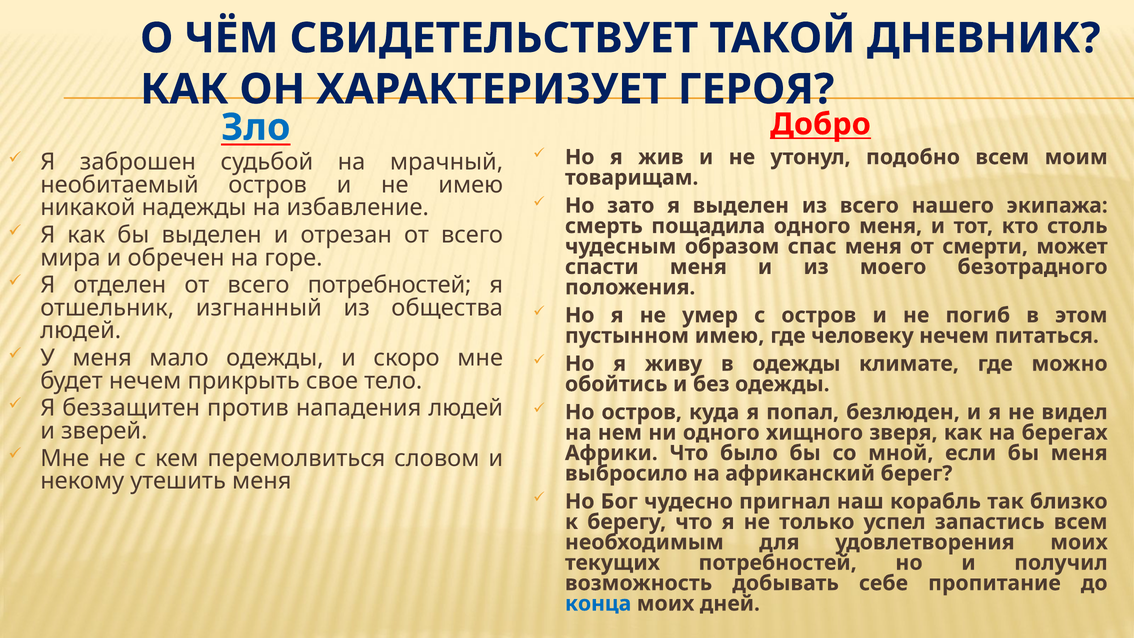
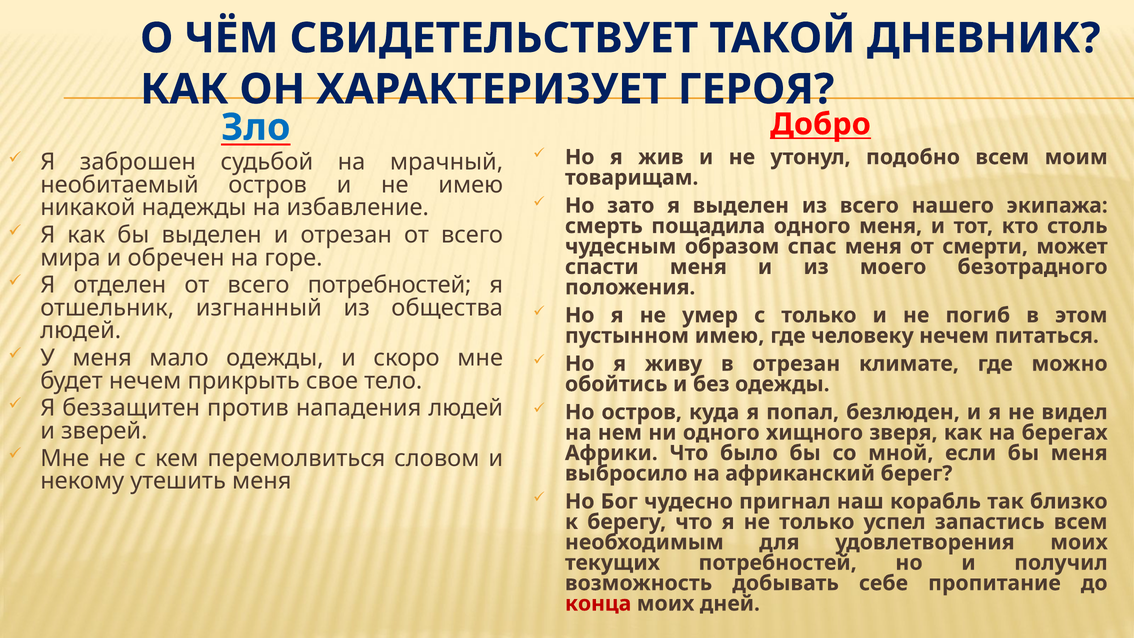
с остров: остров -> только (819, 315)
в одежды: одежды -> отрезан (796, 364)
конца colour: blue -> red (598, 603)
